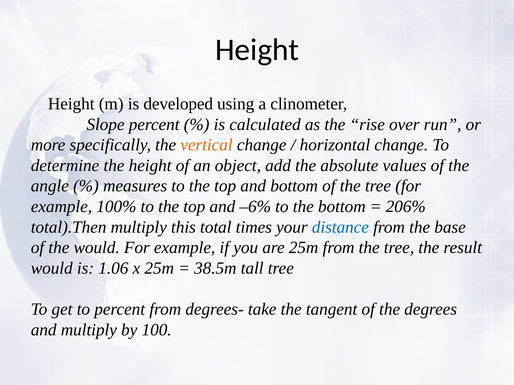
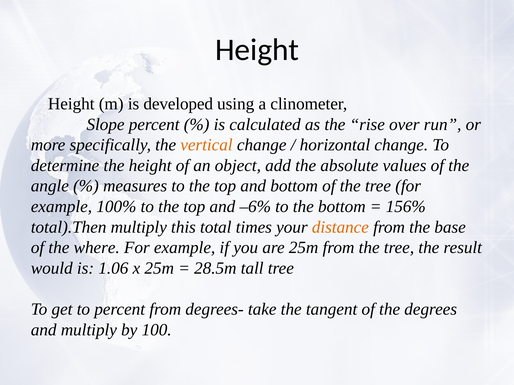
206%: 206% -> 156% (406, 207)
distance colour: blue -> orange (340, 227)
the would: would -> where (97, 248)
38.5m: 38.5m -> 28.5m (215, 268)
